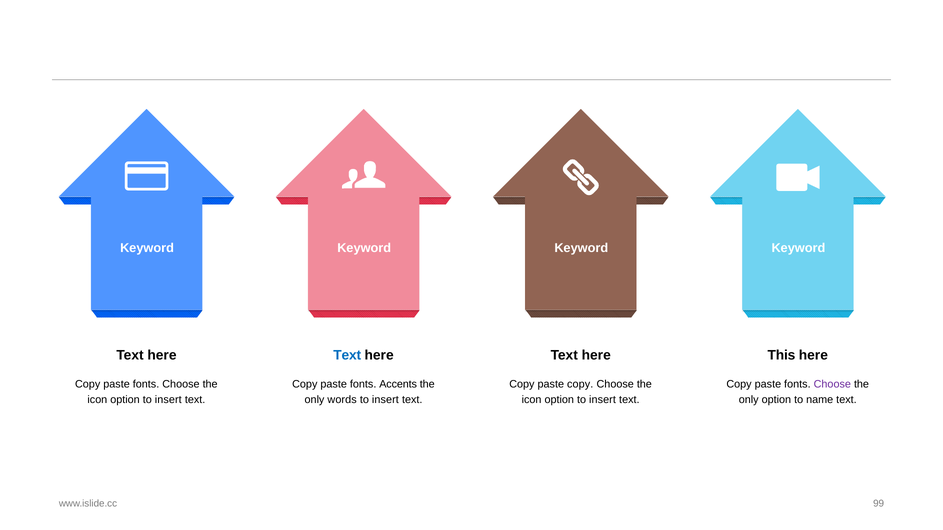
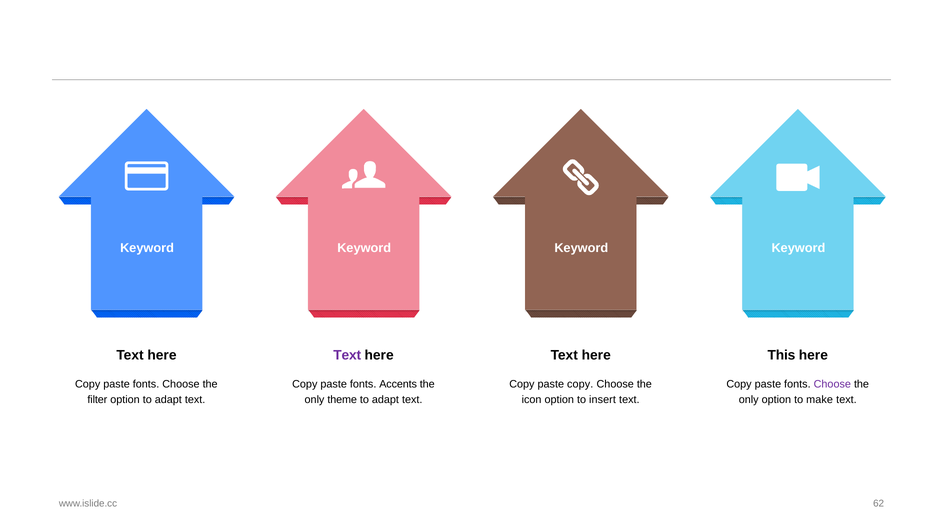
Text colour: blue -> purple (347, 356)
icon: icon -> filter (97, 400)
insert: insert -> adapt (168, 400)
words: words -> theme (342, 400)
insert: insert -> adapt (385, 400)
name: name -> make (820, 400)
99: 99 -> 62 (879, 504)
